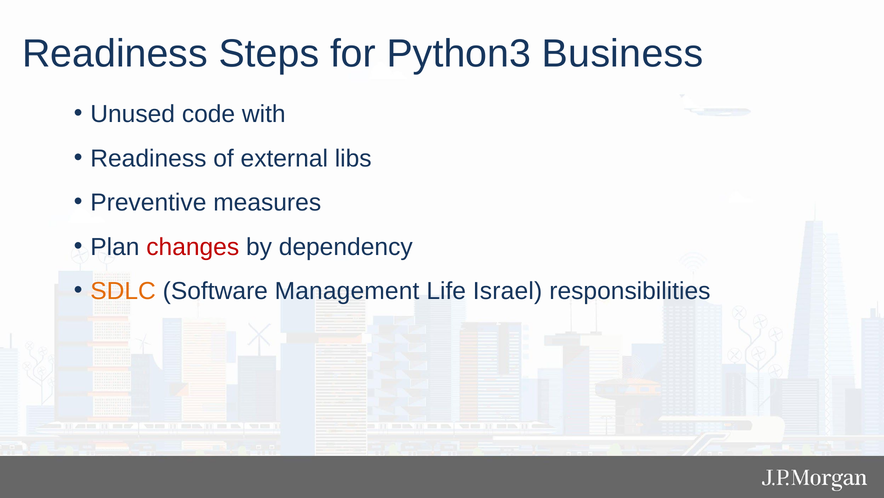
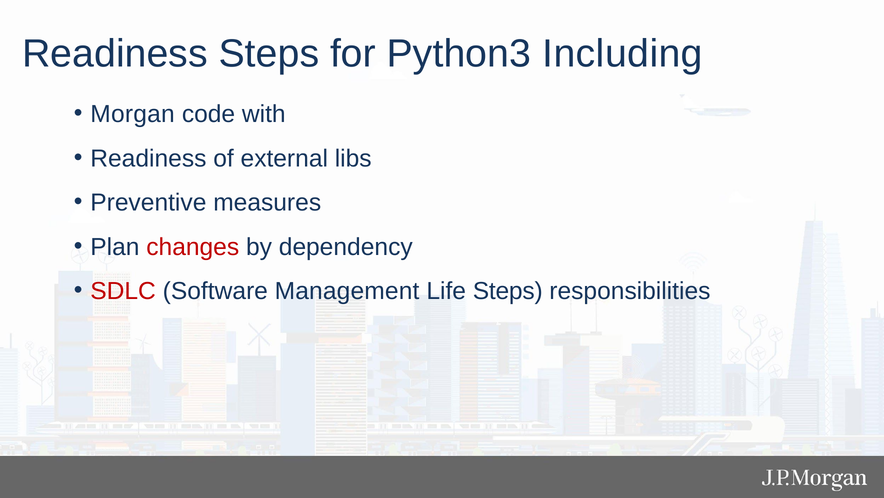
Business: Business -> Including (623, 54)
Unused: Unused -> Morgan (133, 114)
SDLC colour: orange -> red (123, 291)
Life Israel: Israel -> Steps (508, 291)
